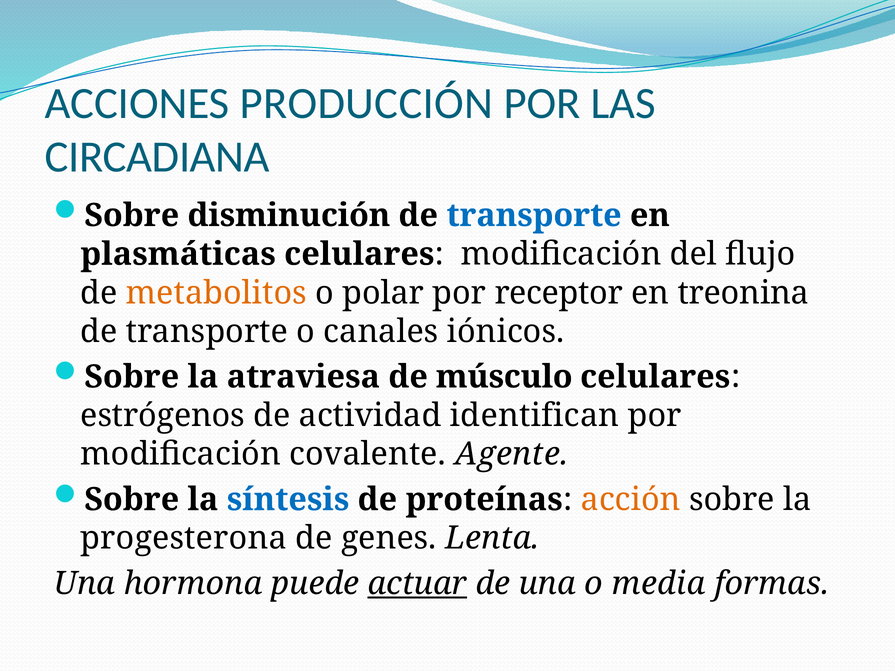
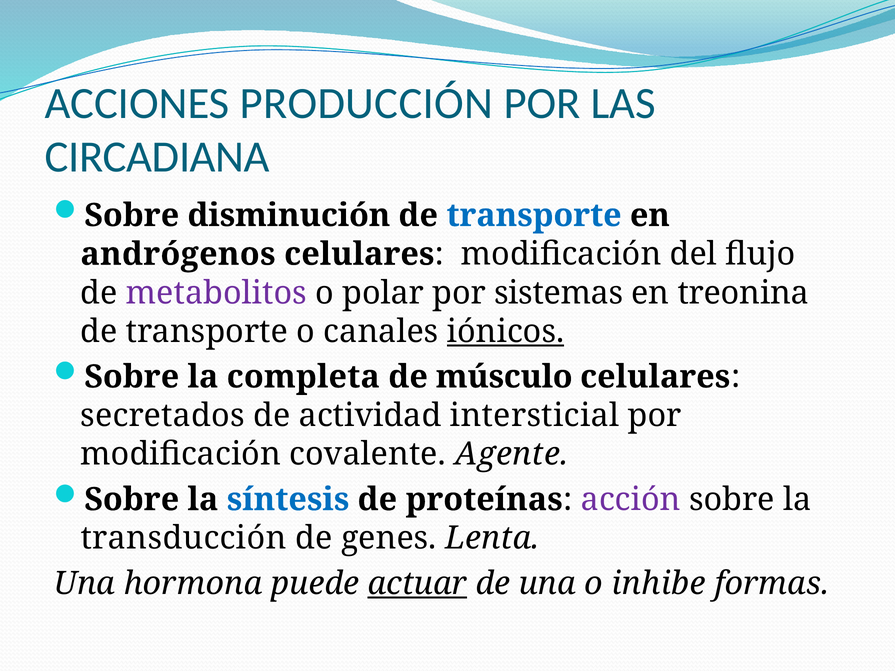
plasmáticas: plasmáticas -> andrógenos (178, 254)
metabolitos colour: orange -> purple (216, 293)
receptor: receptor -> sistemas (559, 293)
iónicos underline: none -> present (506, 332)
atraviesa: atraviesa -> completa (303, 377)
estrógenos: estrógenos -> secretados (163, 416)
identifican: identifican -> intersticial (535, 416)
acción colour: orange -> purple (631, 500)
progesterona: progesterona -> transducción (184, 538)
media: media -> inhibe (659, 584)
